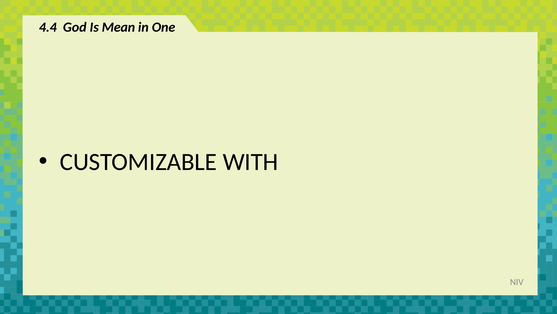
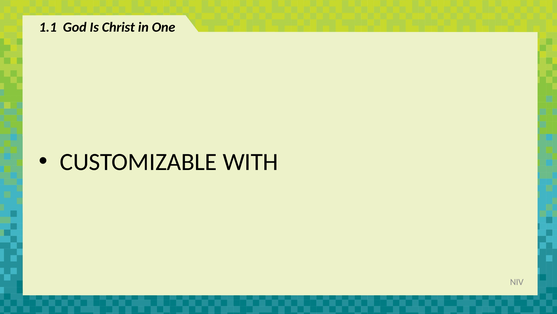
4.4: 4.4 -> 1.1 (48, 27)
Mean: Mean -> Christ (118, 27)
